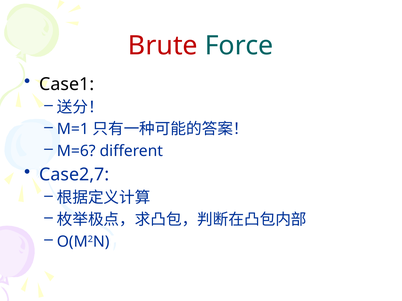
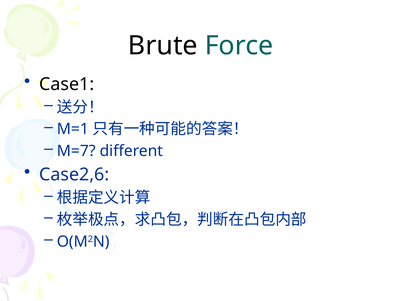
Brute colour: red -> black (163, 46)
M=6: M=6 -> M=7 (76, 151)
Case2,7: Case2,7 -> Case2,6 (74, 175)
